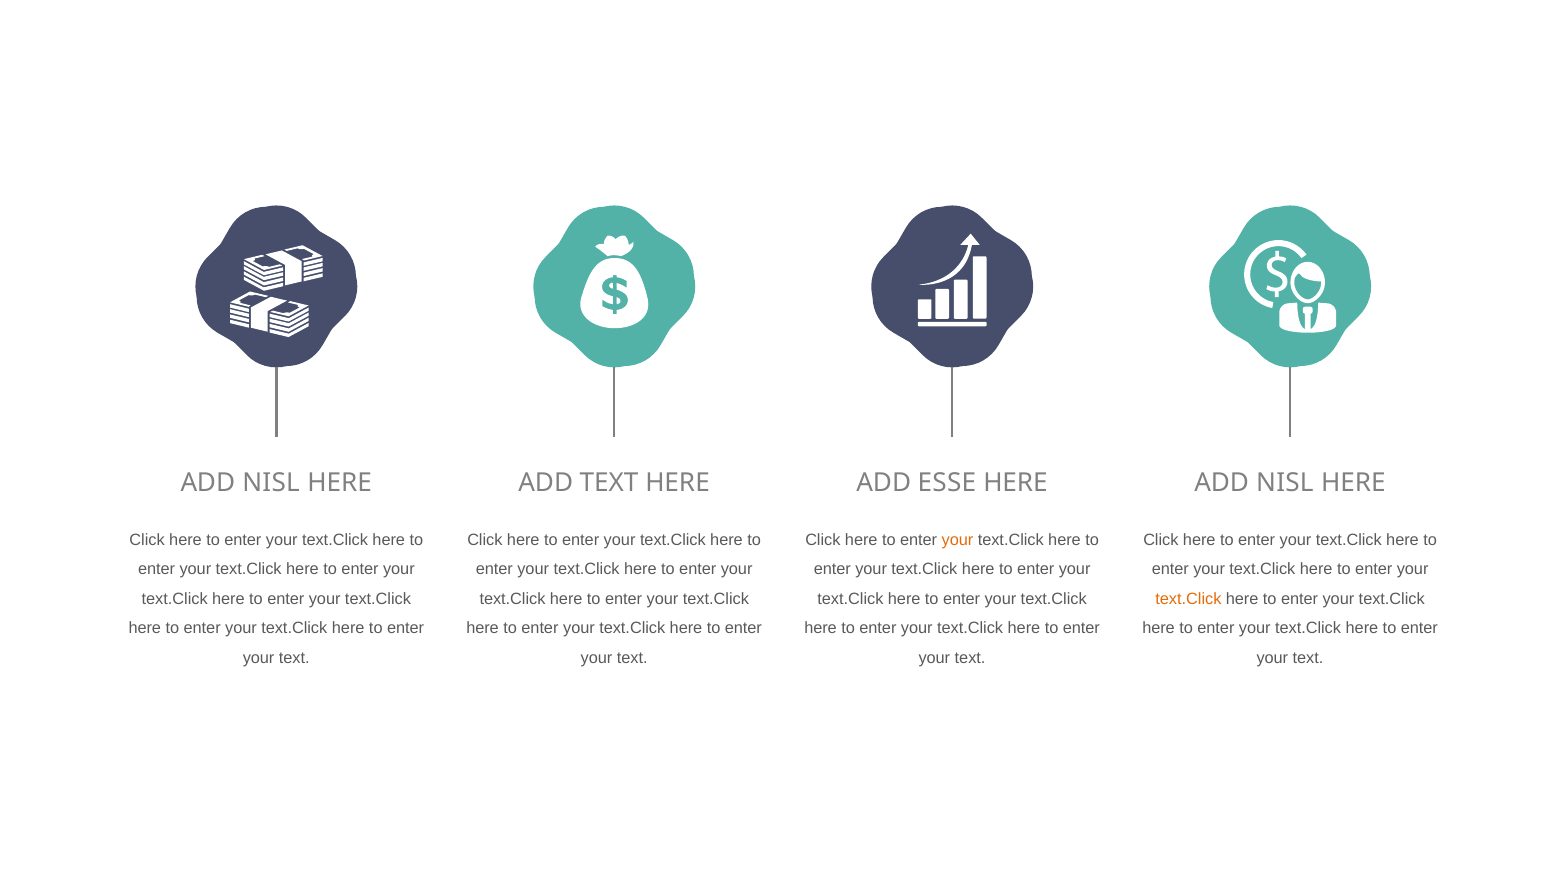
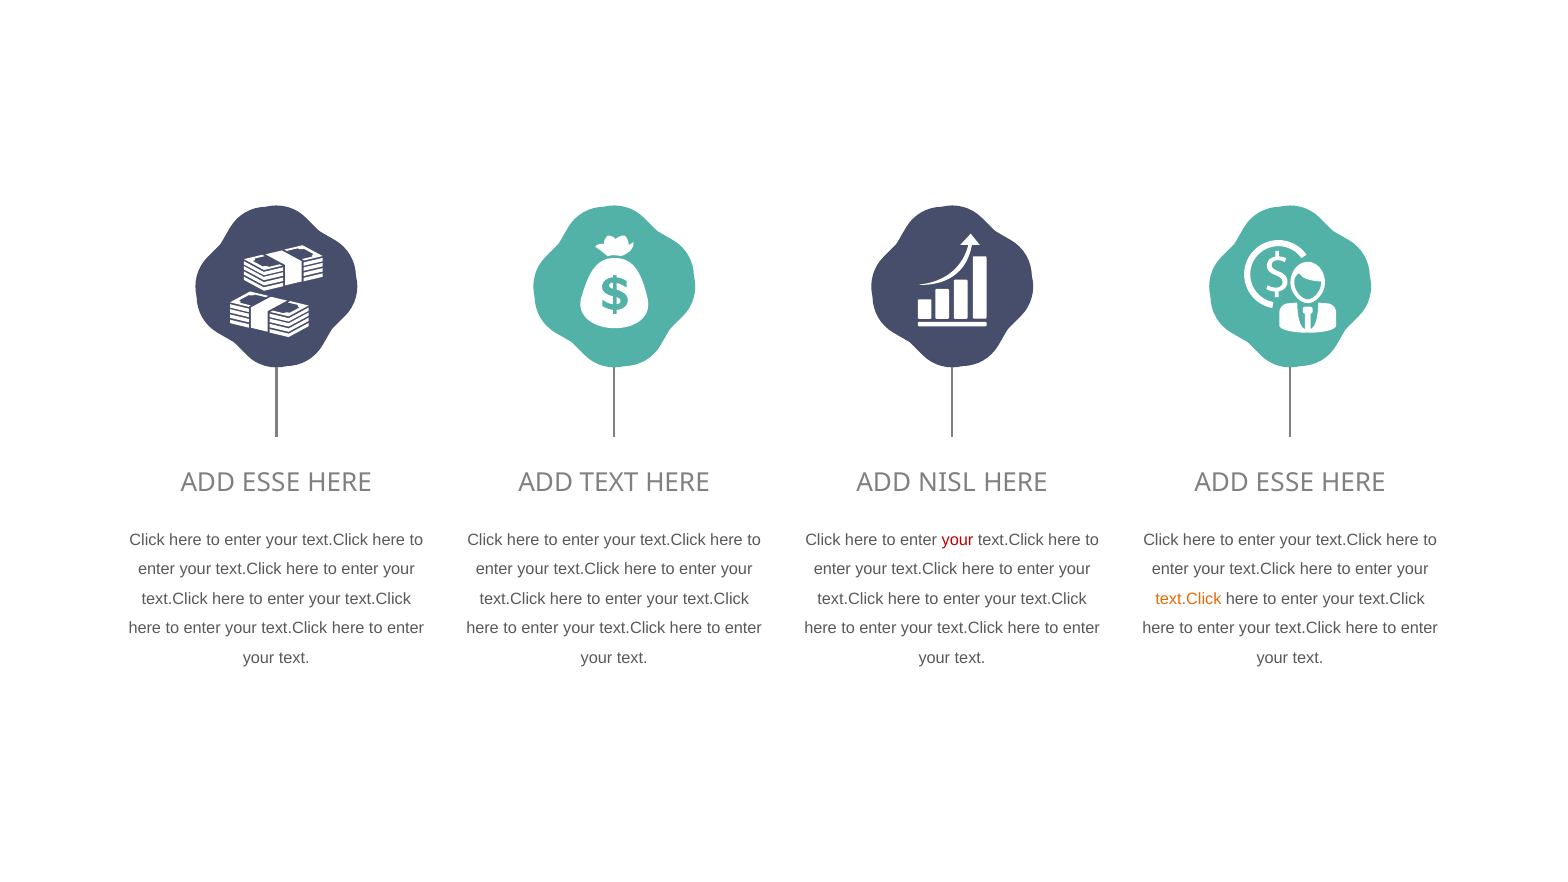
NISL: NISL -> ESSE (271, 482)
ESSE: ESSE -> NISL (947, 482)
NISL: NISL -> ESSE (1285, 482)
your colour: orange -> red (958, 540)
